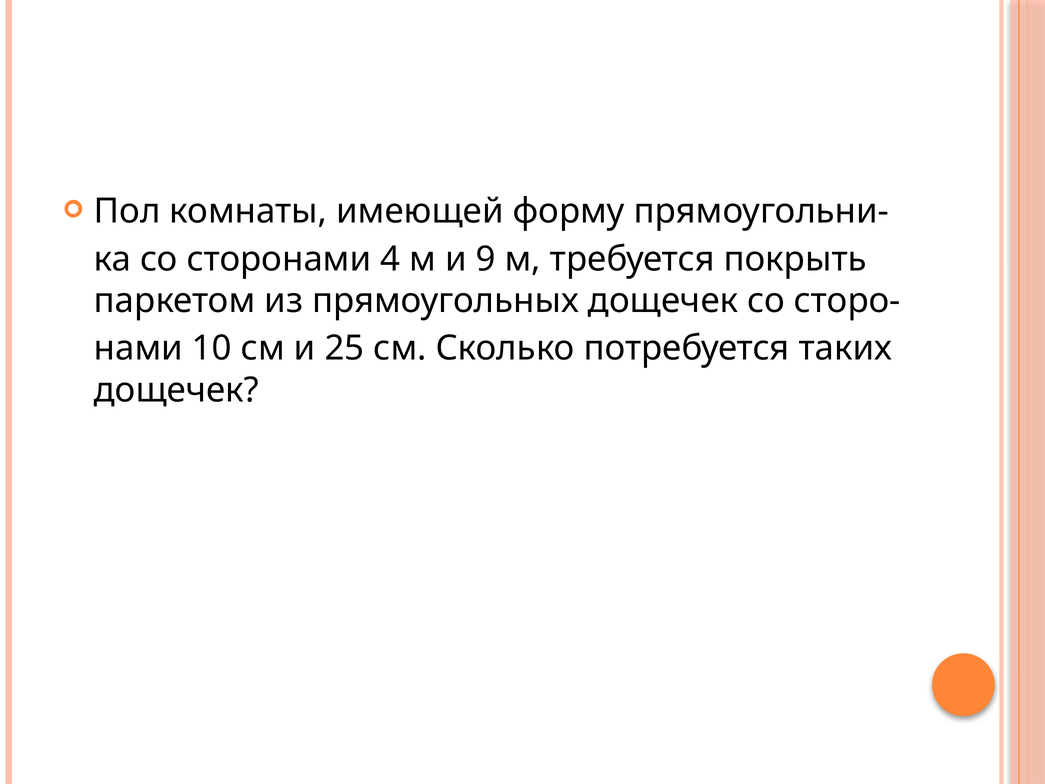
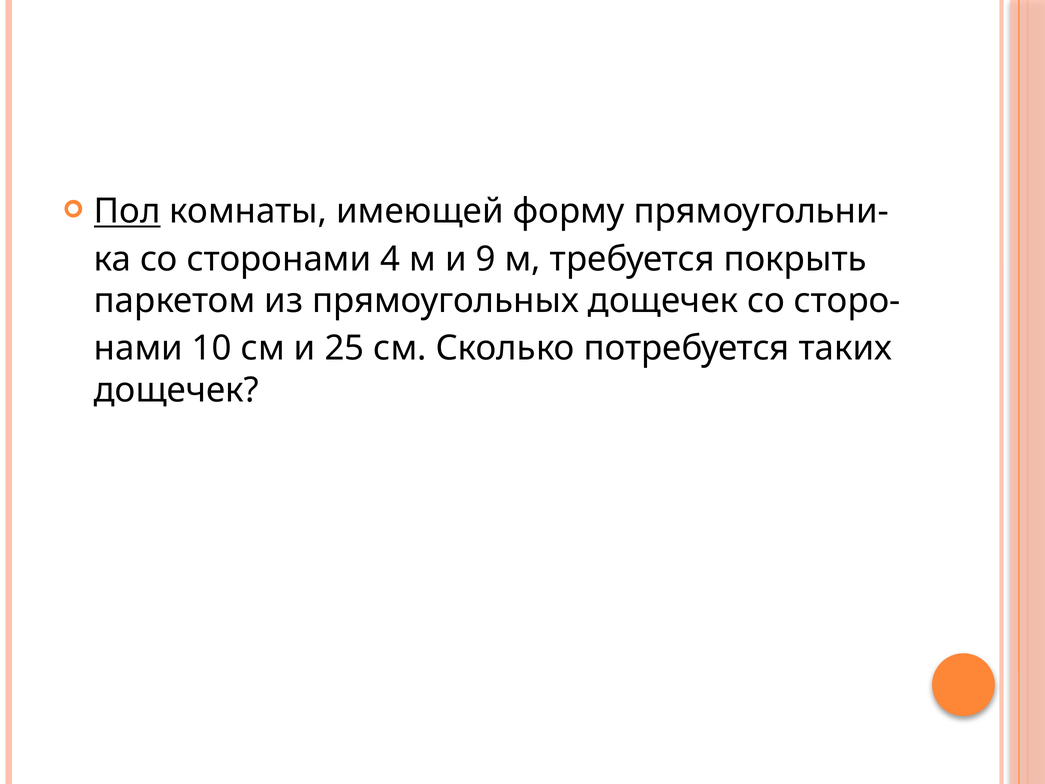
Пол underline: none -> present (127, 211)
